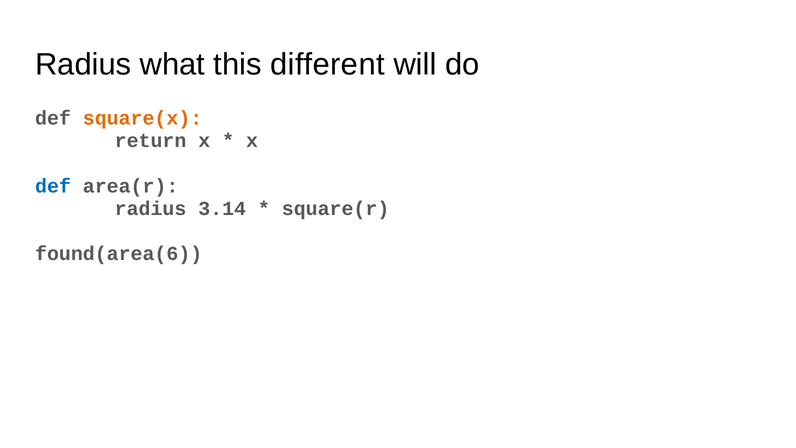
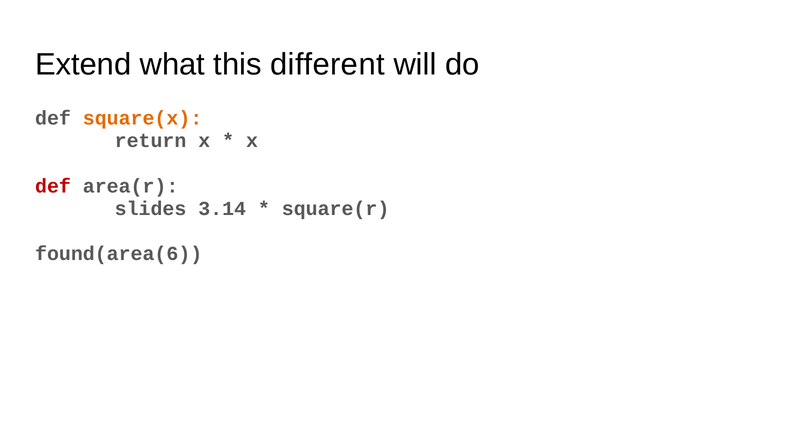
Radius: Radius -> Extend (83, 64)
def colour: blue -> red (53, 186)
radius: radius -> slides (151, 209)
